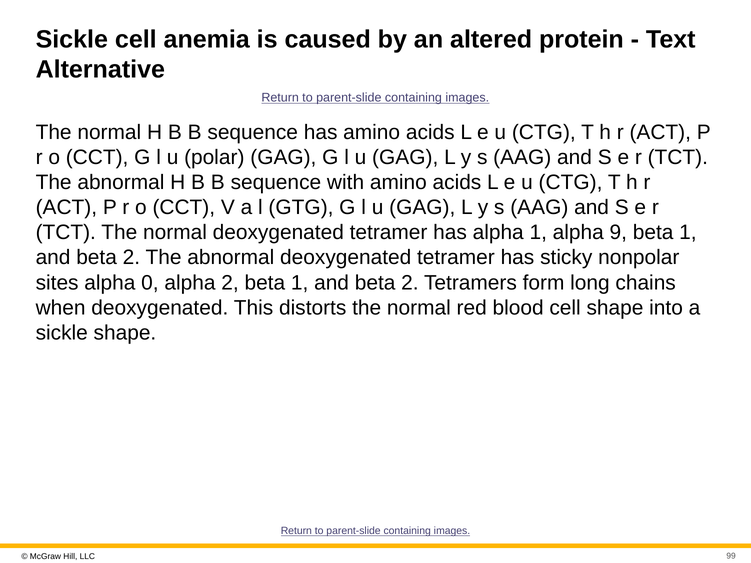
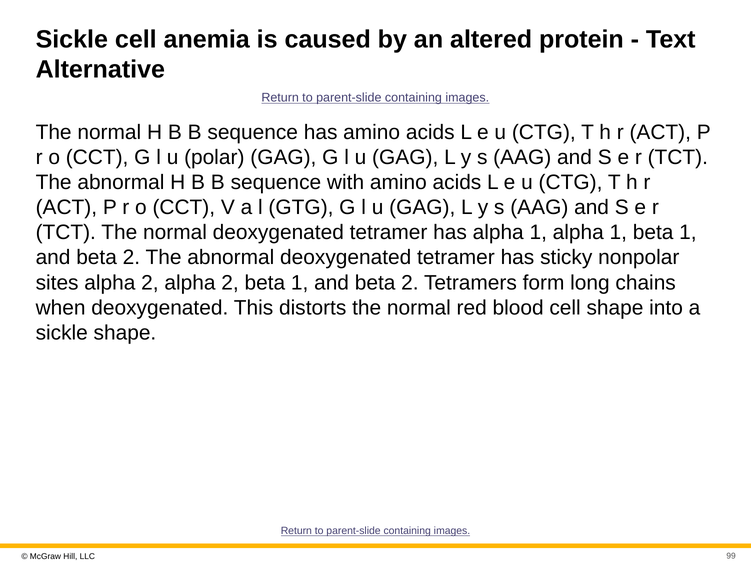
1 alpha 9: 9 -> 1 (618, 233)
sites alpha 0: 0 -> 2 (150, 283)
